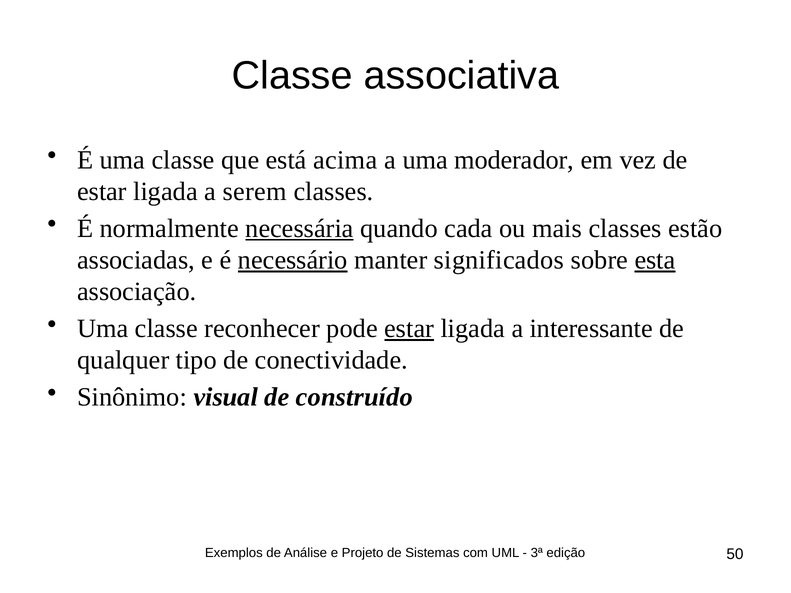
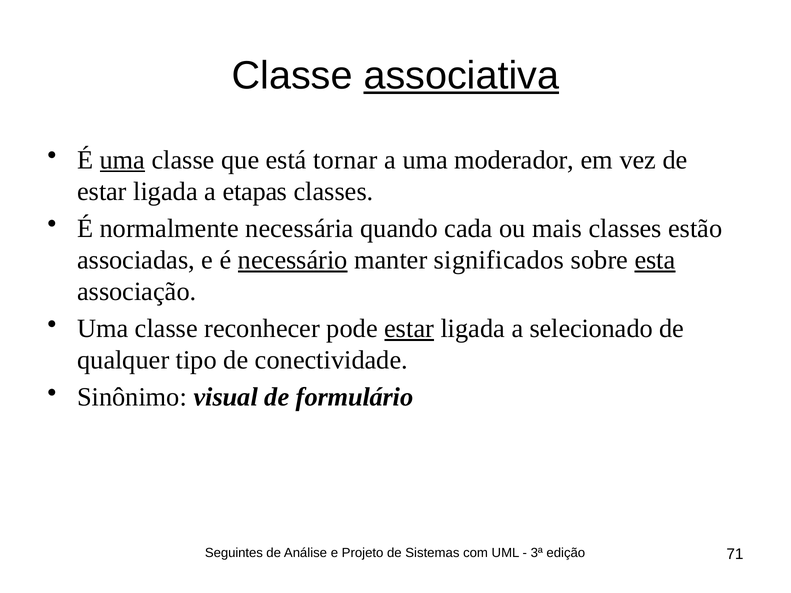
associativa underline: none -> present (461, 76)
uma underline: none -> present (122, 160)
acima: acima -> tornar (345, 160)
serem: serem -> etapas (255, 192)
necessária underline: present -> none (299, 229)
interessante: interessante -> selecionado (591, 329)
construído: construído -> formulário (355, 397)
Exemplos: Exemplos -> Seguintes (234, 553)
50: 50 -> 71 (735, 555)
